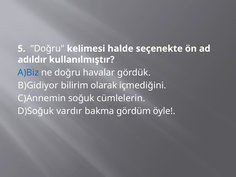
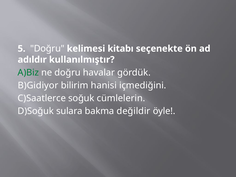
halde: halde -> kitabı (121, 49)
A)Biz colour: blue -> green (28, 72)
olarak: olarak -> hanisi (104, 85)
C)Annemin: C)Annemin -> C)Saatlerce (42, 98)
vardır: vardır -> sulara (69, 111)
gördüm: gördüm -> değildir (133, 111)
